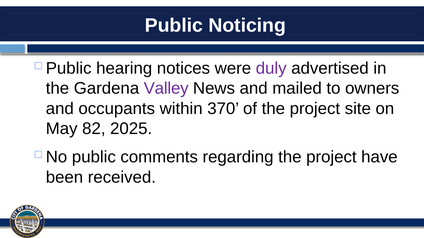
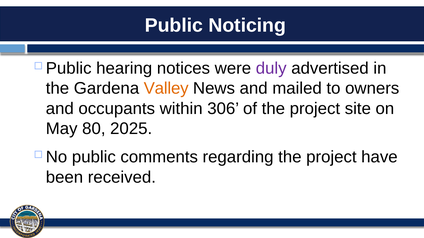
Valley colour: purple -> orange (166, 89)
370: 370 -> 306 (223, 109)
82: 82 -> 80 (94, 129)
